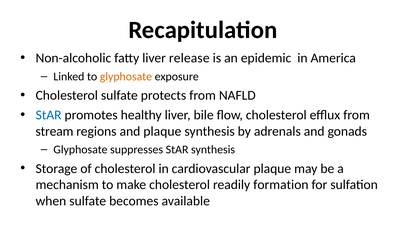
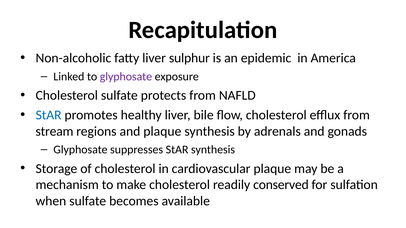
release: release -> sulphur (189, 58)
glyphosate colour: orange -> purple (126, 77)
formation: formation -> conserved (281, 185)
